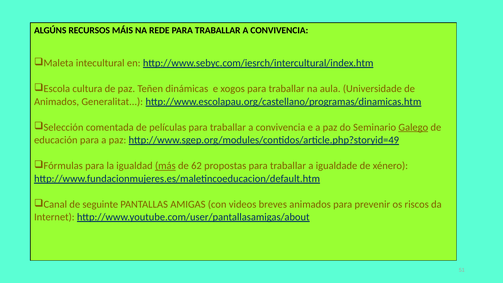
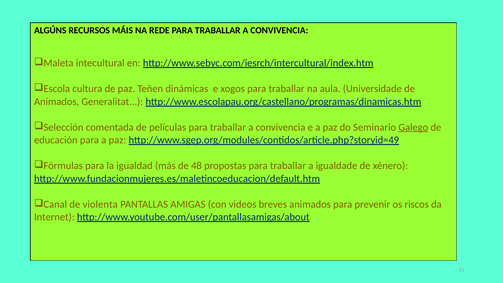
más underline: present -> none (165, 166)
62: 62 -> 48 (196, 166)
seguinte: seguinte -> violenta (100, 204)
